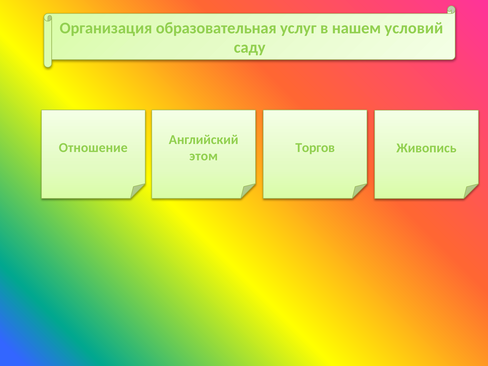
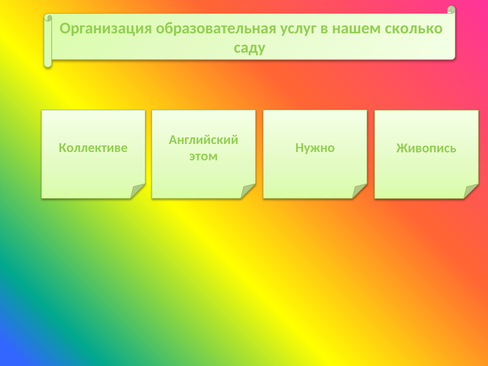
условий: условий -> сколько (414, 28)
Отношение: Отношение -> Коллективе (93, 148)
Торгов: Торгов -> Нужно (315, 148)
